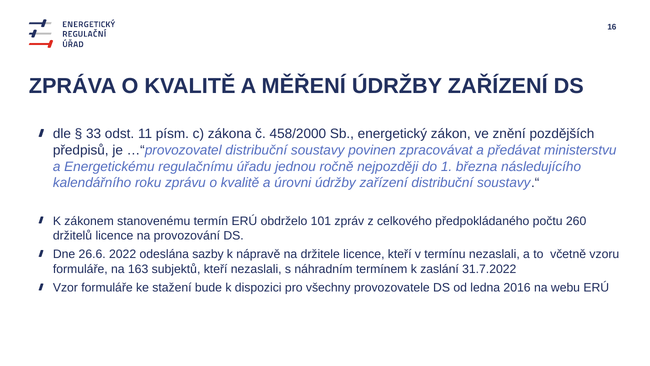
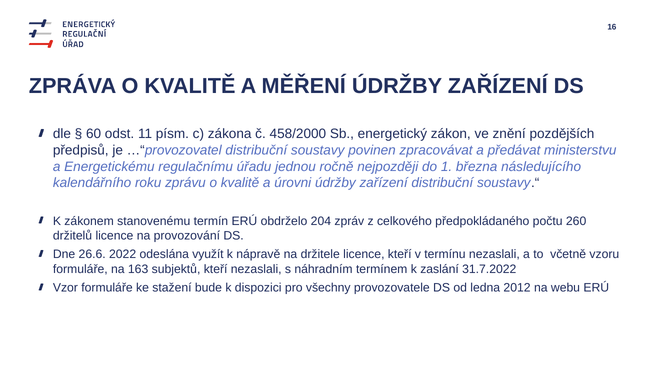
33: 33 -> 60 (94, 134)
101: 101 -> 204 (321, 221)
sazby: sazby -> využít (208, 254)
2016: 2016 -> 2012 (517, 287)
